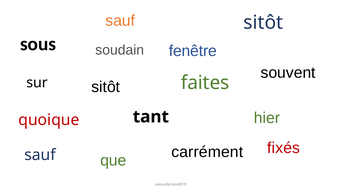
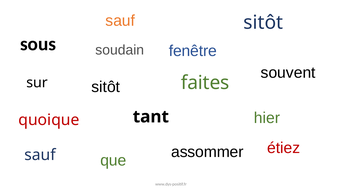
fixés: fixés -> étiez (284, 147)
carrément: carrément -> assommer (207, 152)
